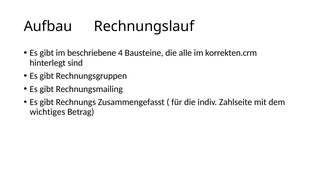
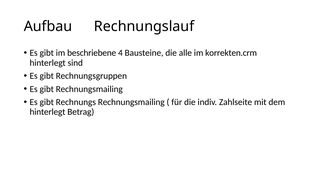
Rechnungs Zusammengefasst: Zusammengefasst -> Rechnungsmailing (131, 102)
wichtiges: wichtiges -> hinterlegt (47, 112)
